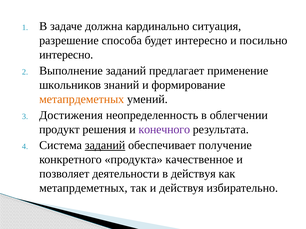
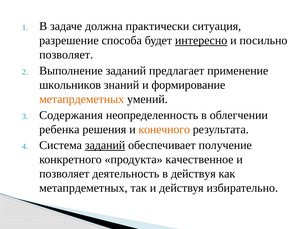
кардинально: кардинально -> практически (157, 26)
интересно underline: none -> present (201, 41)
интересно: интересно -> позволяет (66, 55)
Достижения: Достижения -> Содержания (71, 115)
продукт: продукт -> ребенка (59, 130)
конечного colour: purple -> orange (164, 130)
деятельности: деятельности -> деятельность (126, 174)
